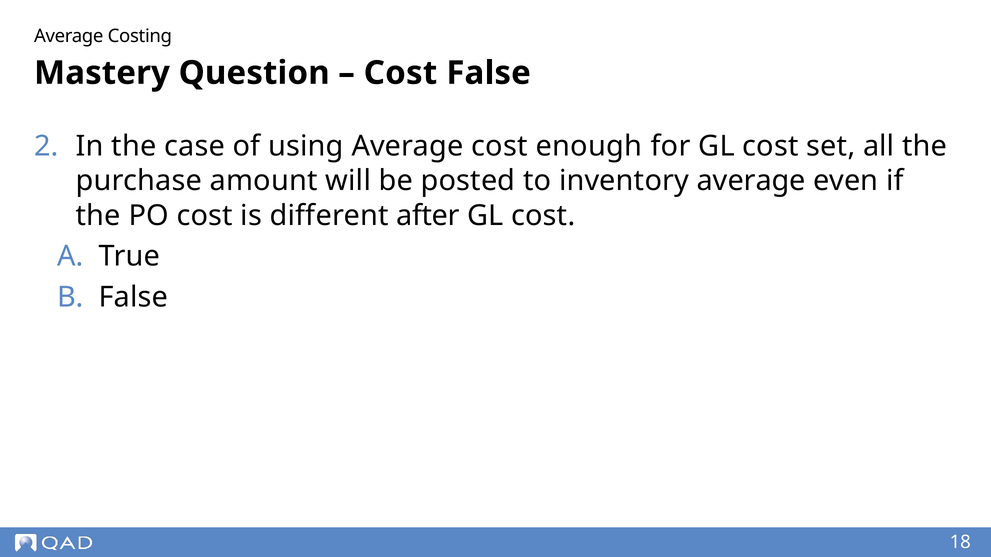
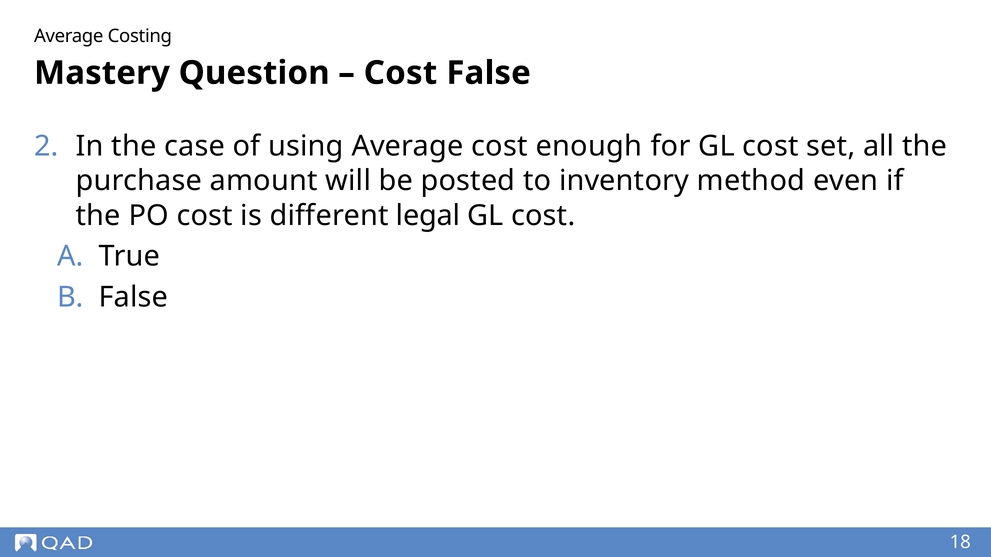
inventory average: average -> method (751, 181)
after: after -> legal (428, 216)
